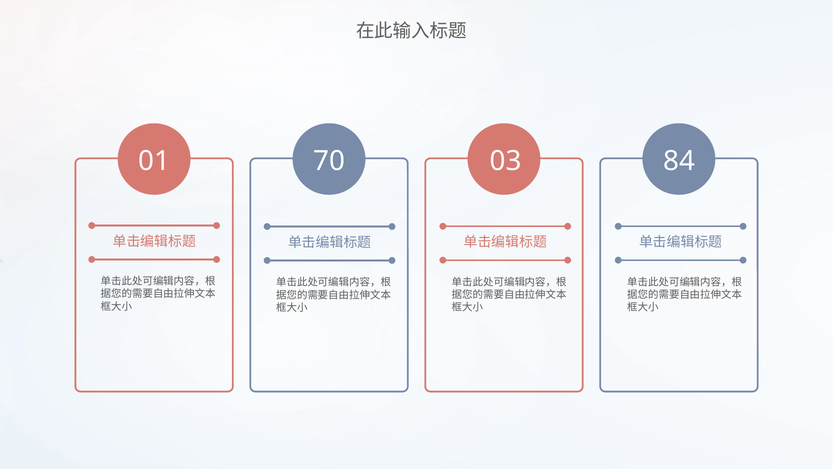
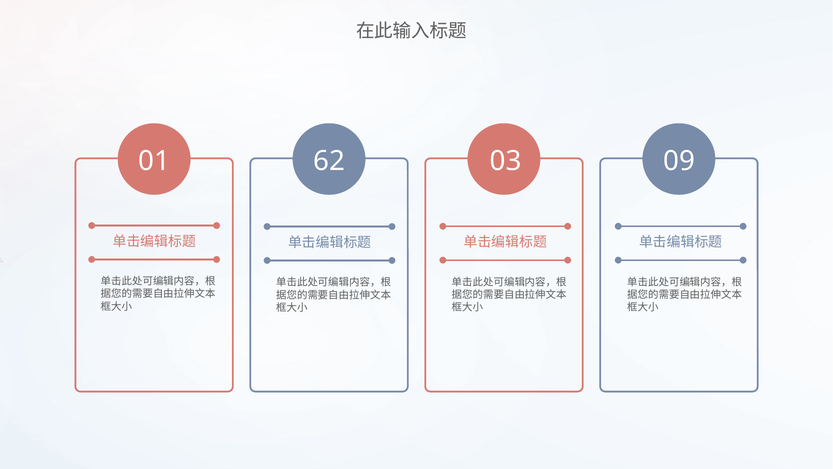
70: 70 -> 62 (329, 161)
84: 84 -> 09 (679, 161)
